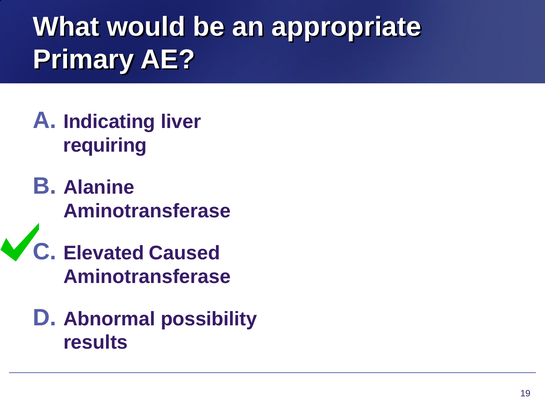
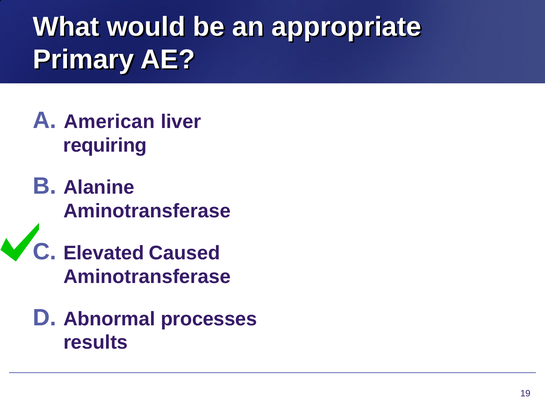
Indicating: Indicating -> American (109, 122)
possibility: possibility -> processes (209, 319)
